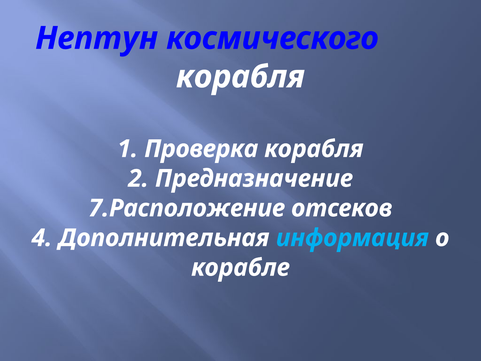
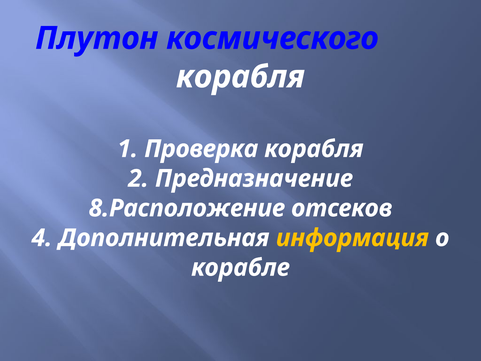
Нептун: Нептун -> Плутон (97, 38)
7.Расположение: 7.Расположение -> 8.Расположение (187, 208)
информация colour: light blue -> yellow (352, 238)
